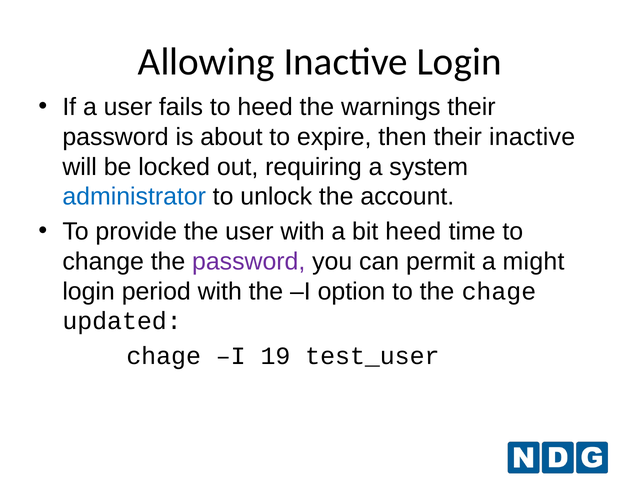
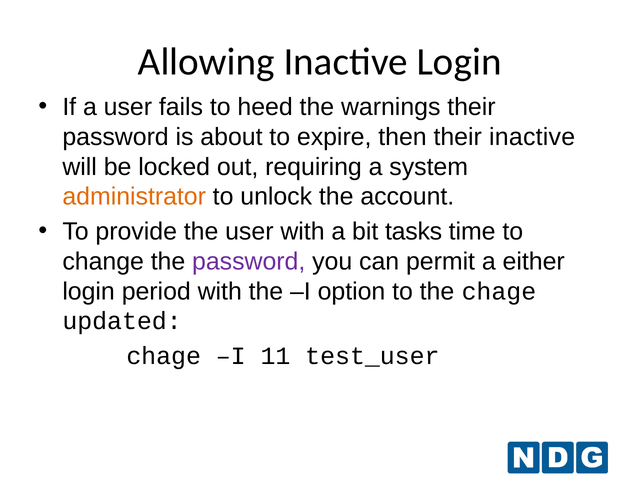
administrator colour: blue -> orange (134, 197)
bit heed: heed -> tasks (414, 232)
might: might -> either (534, 261)
19: 19 -> 11 (275, 356)
